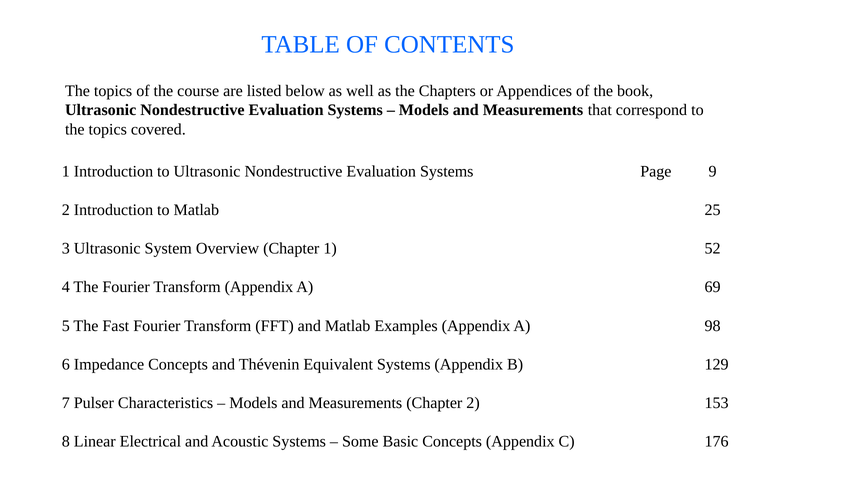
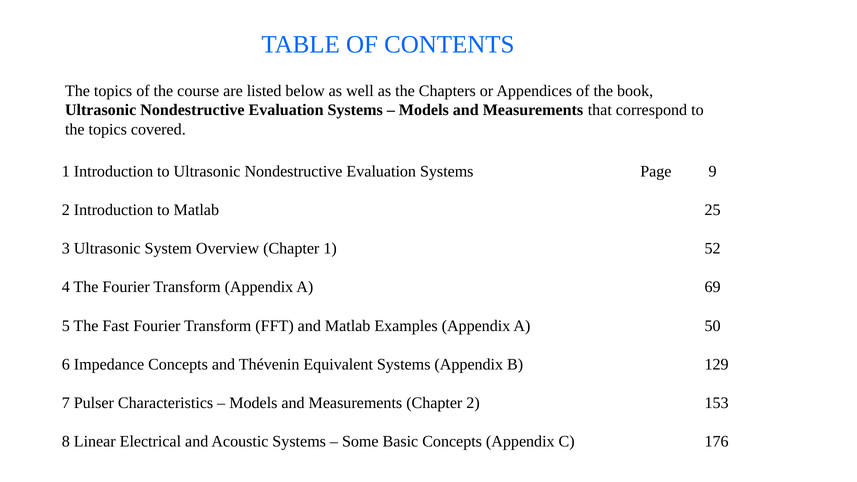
98: 98 -> 50 (713, 326)
